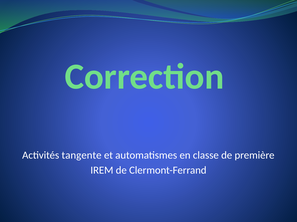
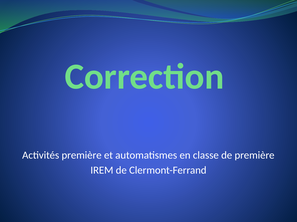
Activités tangente: tangente -> première (82, 156)
